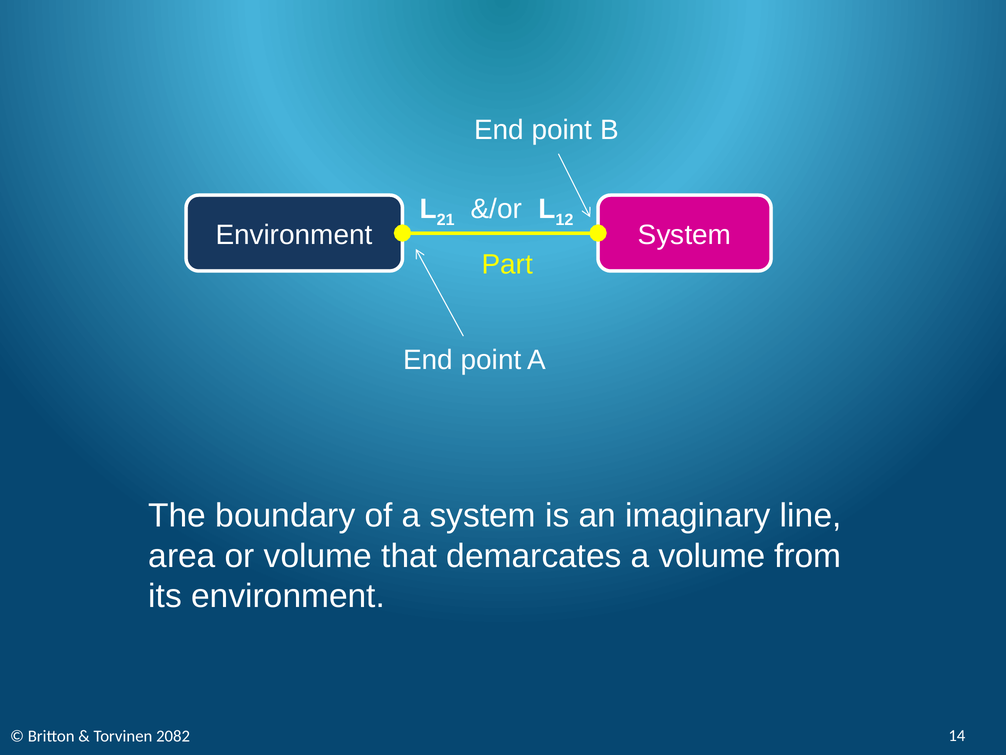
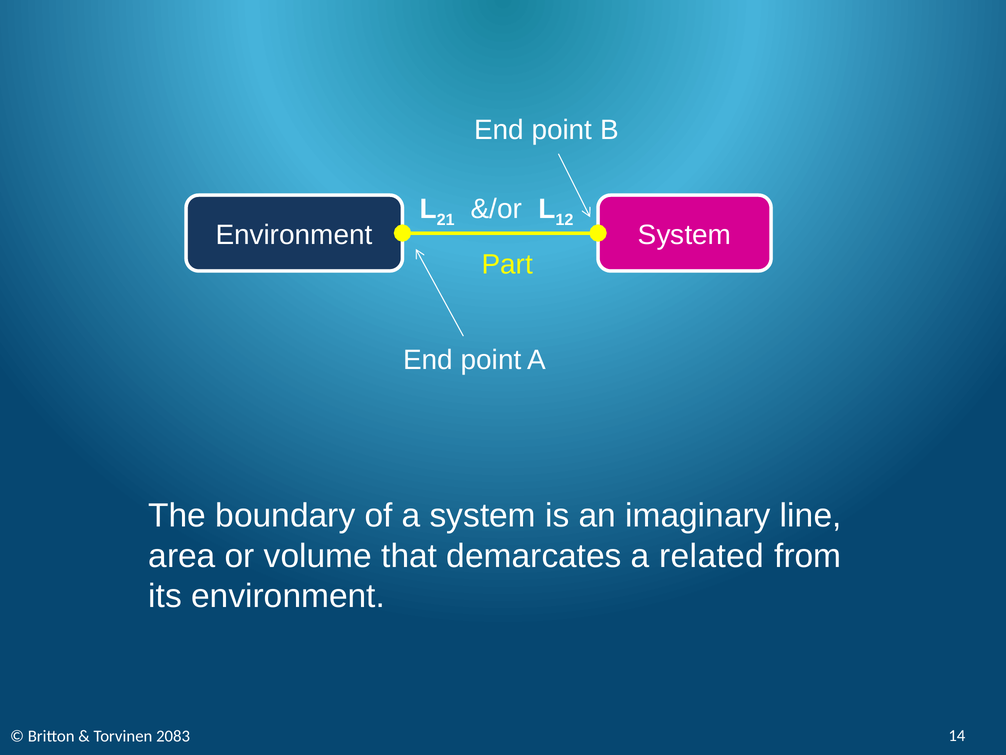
a volume: volume -> related (712, 556)
2082: 2082 -> 2083 (173, 736)
